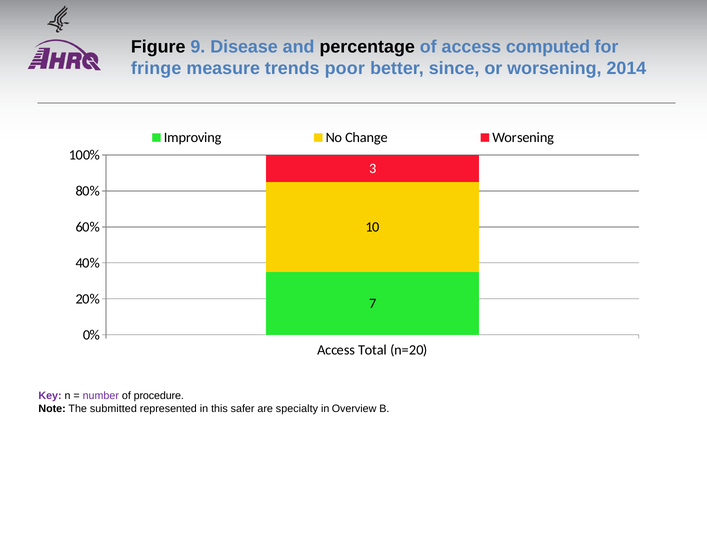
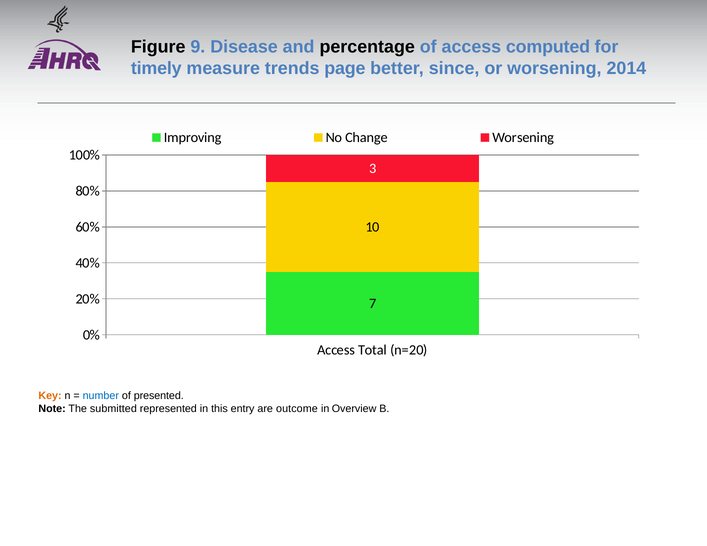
fringe: fringe -> timely (156, 68)
poor: poor -> page (345, 68)
Key colour: purple -> orange (50, 396)
number colour: purple -> blue (101, 396)
procedure: procedure -> presented (159, 396)
safer: safer -> entry (243, 409)
specialty: specialty -> outcome (297, 409)
